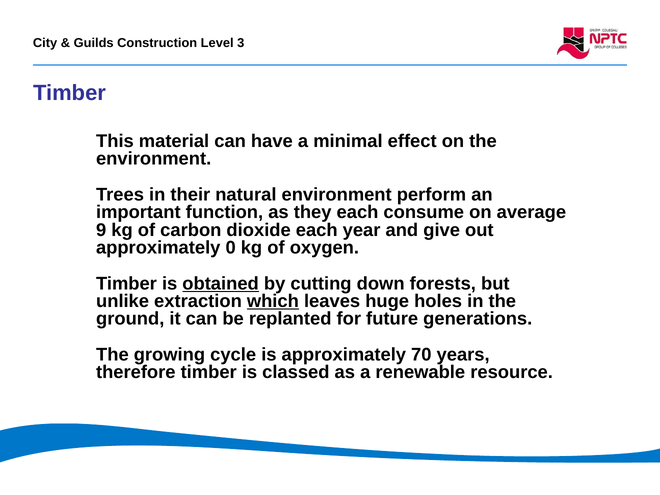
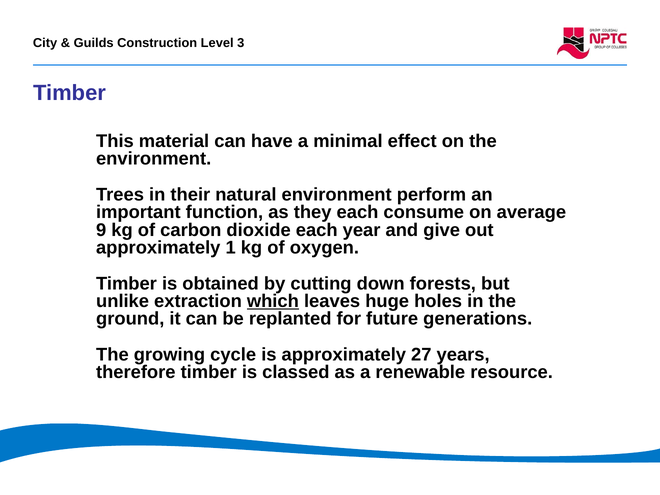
0: 0 -> 1 (231, 248)
obtained underline: present -> none (221, 284)
70: 70 -> 27 (421, 355)
